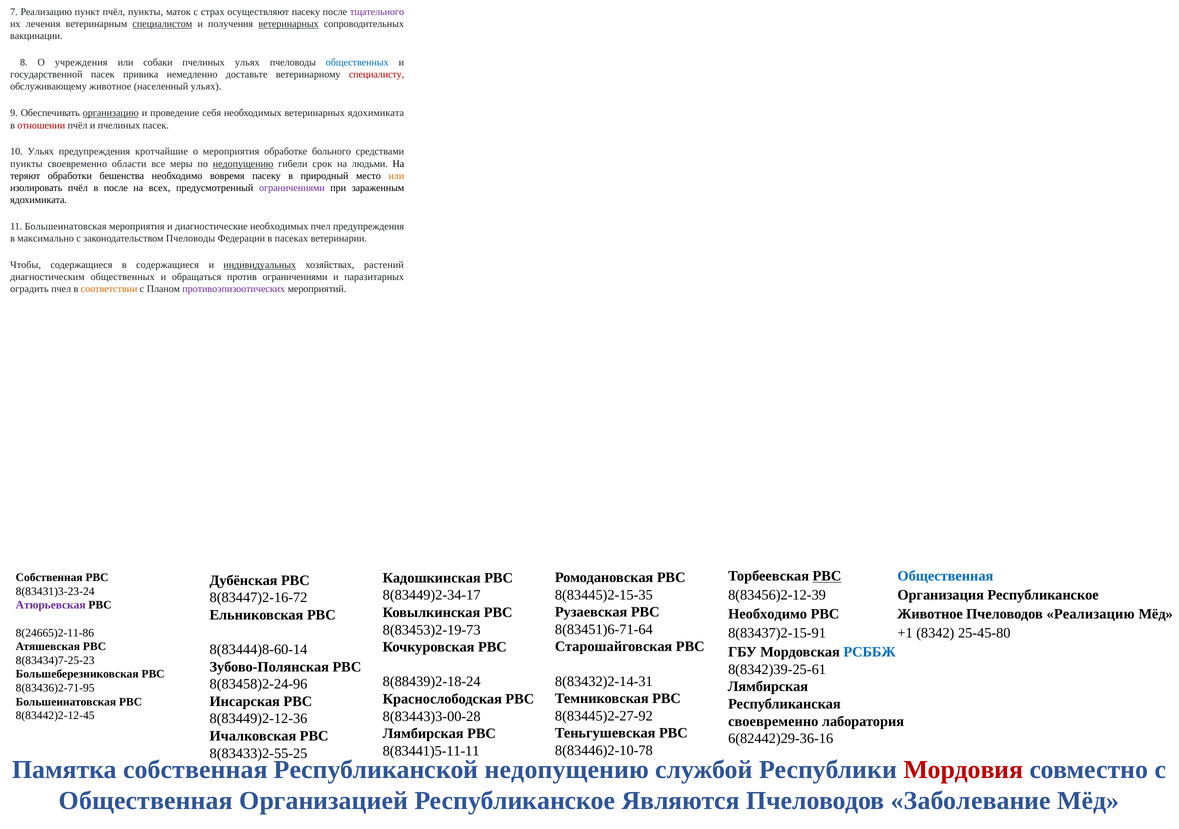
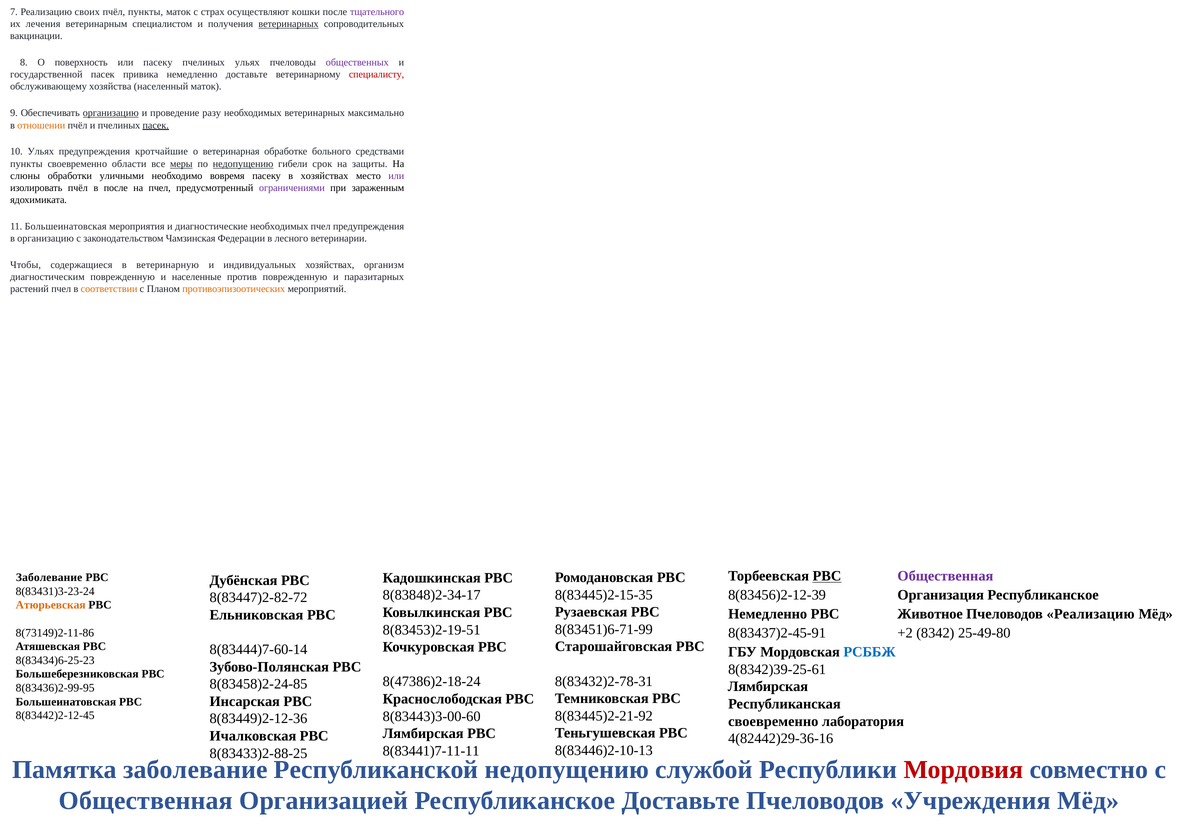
пункт: пункт -> своих (87, 12)
осуществляют пасеку: пасеку -> кошки (306, 12)
специалистом underline: present -> none (162, 24)
учреждения: учреждения -> поверхность (81, 62)
или собаки: собаки -> пасеку (158, 62)
общественных colour: blue -> purple (357, 62)
обслуживающему животное: животное -> хозяйства (110, 87)
населенный ульях: ульях -> маток (206, 87)
себя: себя -> разу (212, 113)
ветеринарных ядохимиката: ядохимиката -> максимально (376, 113)
отношении colour: red -> orange (41, 125)
пасек underline: none -> present (156, 125)
о мероприятия: мероприятия -> ветеринарная (231, 152)
меры underline: none -> present (181, 164)
людьми: людьми -> защиты (370, 164)
теряют: теряют -> слюны (25, 176)
бешенства: бешенства -> уличными (122, 176)
в природный: природный -> хозяйствах (325, 176)
или colour: orange -> purple (396, 176)
на всех: всех -> пчел (160, 188)
в максимально: максимально -> организацию (46, 239)
законодательством Пчеловоды: Пчеловоды -> Чамзинская (191, 239)
пасеках: пасеках -> лесного (291, 239)
в содержащиеся: содержащиеся -> ветеринарную (168, 265)
индивидуальных underline: present -> none (260, 265)
растений: растений -> организм (384, 265)
диагностическим общественных: общественных -> поврежденную (123, 277)
обращаться: обращаться -> населенные (197, 277)
против ограничениями: ограничениями -> поврежденную (295, 277)
оградить: оградить -> растений (29, 289)
противоэпизоотических colour: purple -> orange (234, 289)
Общественная colour: blue -> purple (945, 576)
Собственная: Собственная -> Заболевание (49, 578)
8(83449)2-34-17: 8(83449)2-34-17 -> 8(83848)2-34-17 (432, 595)
8(83447)2-16-72: 8(83447)2-16-72 -> 8(83447)2-82-72 (259, 598)
Атюрьевская colour: purple -> orange (51, 605)
Необходимо: Необходимо -> Немедленно (768, 614)
8(83451)6-71-64: 8(83451)6-71-64 -> 8(83451)6-71-99 (604, 629)
8(83453)2-19-73: 8(83453)2-19-73 -> 8(83453)2-19-51 (432, 630)
8(83437)2-15-91: 8(83437)2-15-91 -> 8(83437)2-45-91 (777, 633)
+1: +1 -> +2 (905, 633)
25-45-80: 25-45-80 -> 25-49-80 (984, 633)
8(24665)2-11-86: 8(24665)2-11-86 -> 8(73149)2-11-86 (55, 633)
8(83444)8-60-14: 8(83444)8-60-14 -> 8(83444)7-60-14 (259, 650)
8(83434)7-25-23: 8(83434)7-25-23 -> 8(83434)6-25-23 (55, 660)
8(83432)2-14-31: 8(83432)2-14-31 -> 8(83432)2-78-31 (604, 681)
8(88439)2-18-24: 8(88439)2-18-24 -> 8(47386)2-18-24 (432, 682)
8(83458)2-24-96: 8(83458)2-24-96 -> 8(83458)2-24-85 (259, 684)
8(83436)2-71-95: 8(83436)2-71-95 -> 8(83436)2-99-95 (55, 688)
8(83445)2-27-92: 8(83445)2-27-92 -> 8(83445)2-21-92 (604, 716)
8(83443)3-00-28: 8(83443)3-00-28 -> 8(83443)3-00-60 (432, 716)
6(82442)29-36-16: 6(82442)29-36-16 -> 4(82442)29-36-16 (781, 739)
8(83446)2-10-78: 8(83446)2-10-78 -> 8(83446)2-10-13 (604, 750)
8(83441)5-11-11: 8(83441)5-11-11 -> 8(83441)7-11-11 (431, 751)
8(83433)2-55-25: 8(83433)2-55-25 -> 8(83433)2-88-25 (259, 753)
Памятка собственная: собственная -> заболевание (195, 770)
Республиканское Являются: Являются -> Доставьте (681, 801)
Заболевание: Заболевание -> Учреждения (971, 801)
